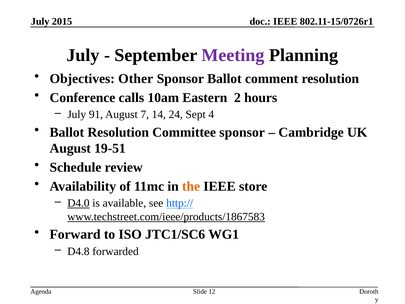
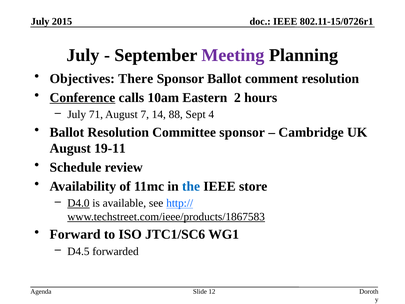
Other: Other -> There (136, 79)
Conference underline: none -> present (82, 97)
91: 91 -> 71 (96, 114)
24: 24 -> 88 (176, 114)
19-51: 19-51 -> 19-11 (110, 148)
the colour: orange -> blue (191, 186)
D4.8: D4.8 -> D4.5 (78, 251)
